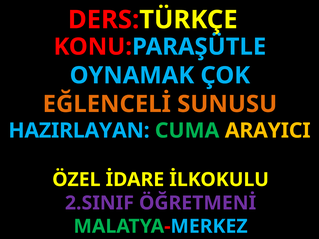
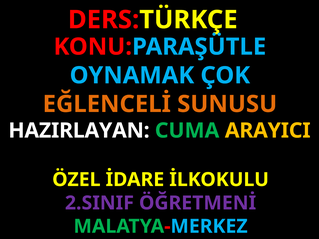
HAZIRLAYAN colour: light blue -> white (79, 131)
